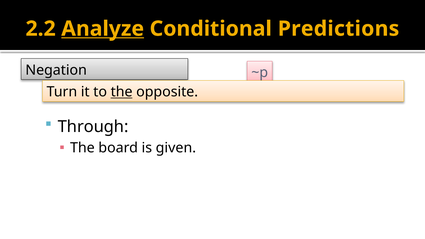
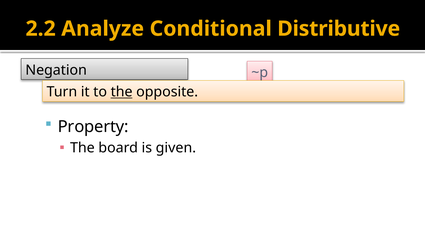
Analyze underline: present -> none (103, 29)
Predictions: Predictions -> Distributive (339, 29)
Through: Through -> Property (93, 127)
